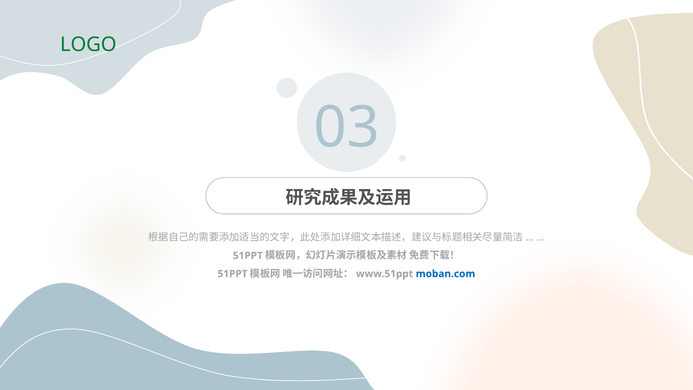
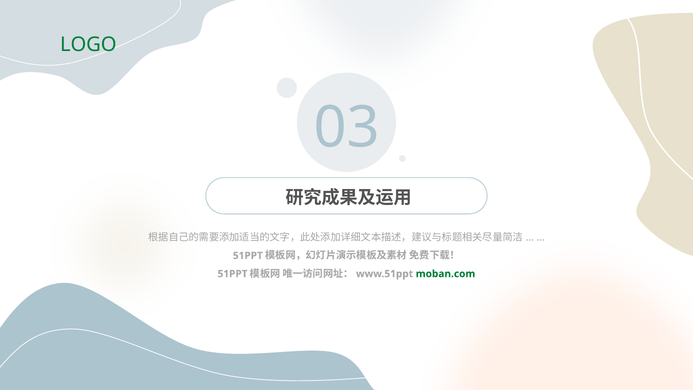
moban.com colour: blue -> green (446, 274)
